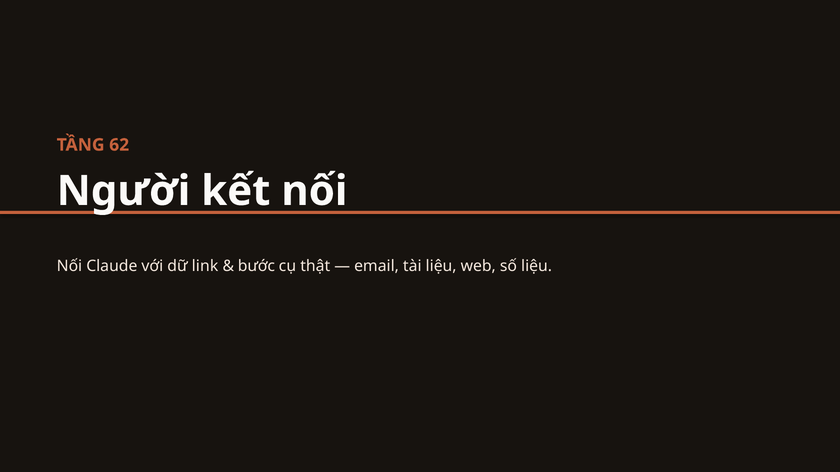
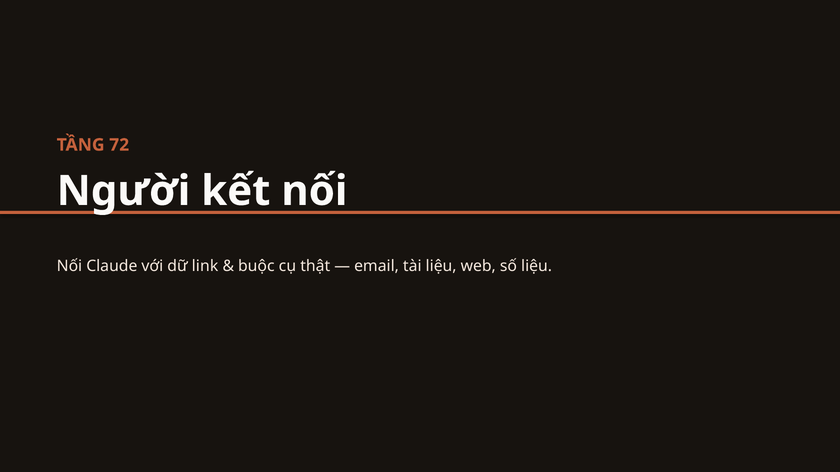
62: 62 -> 72 (119, 145)
bước: bước -> buộc (256, 266)
